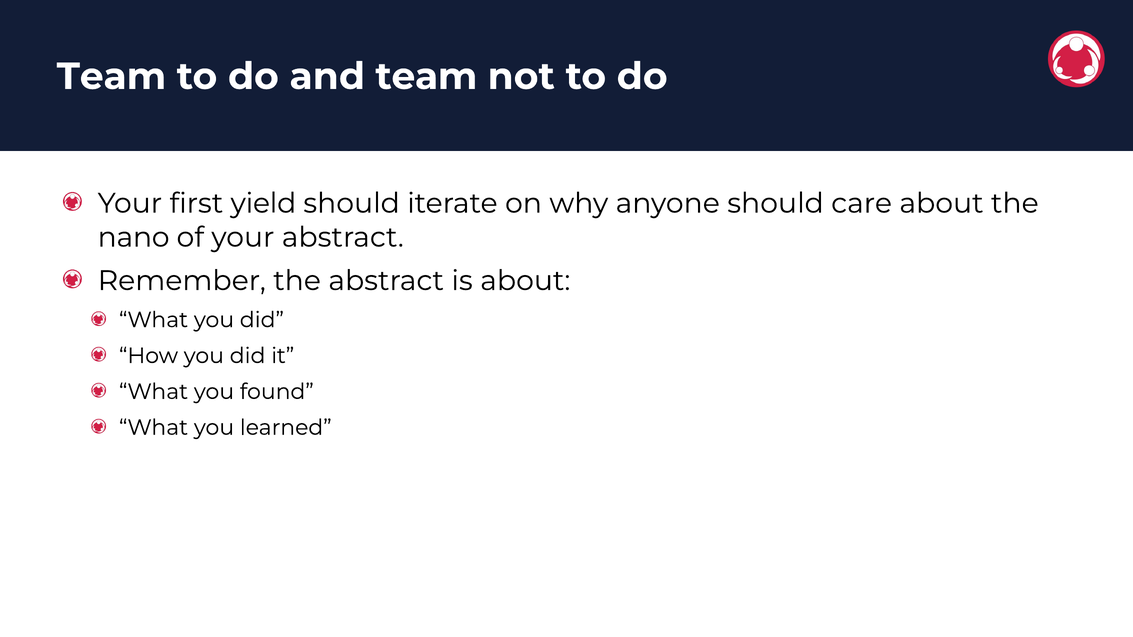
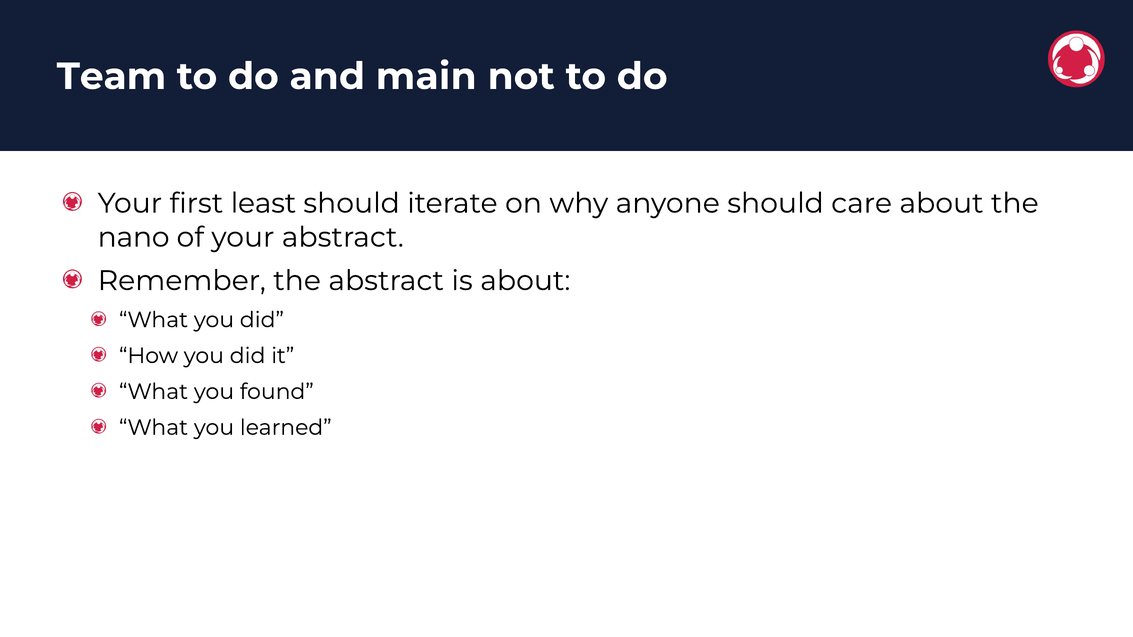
and team: team -> main (426, 77)
yield: yield -> least (263, 203)
